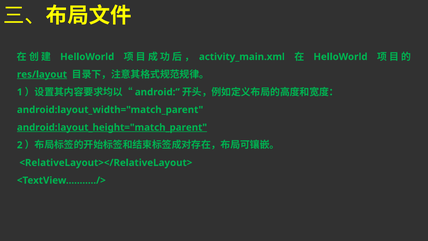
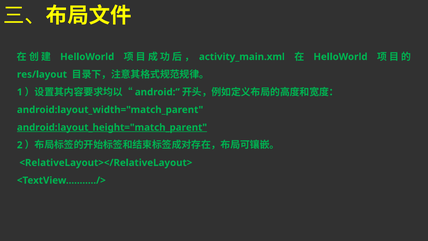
res/layout underline: present -> none (42, 74)
